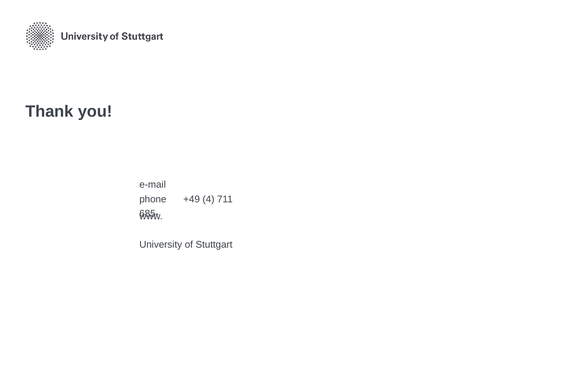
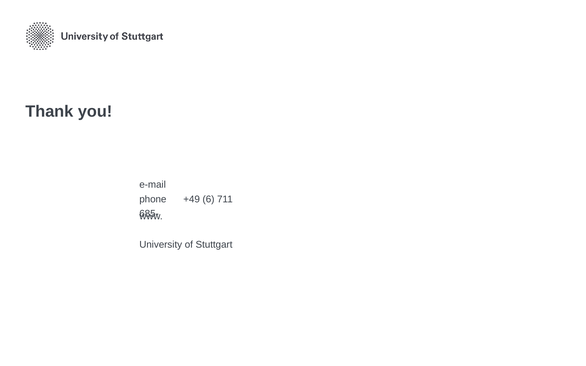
4: 4 -> 6 (208, 200)
